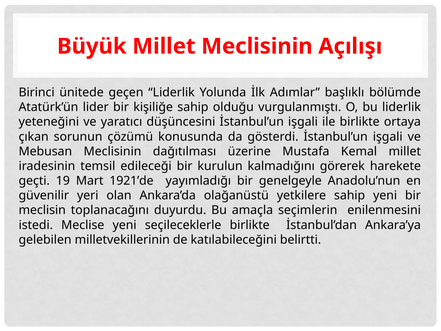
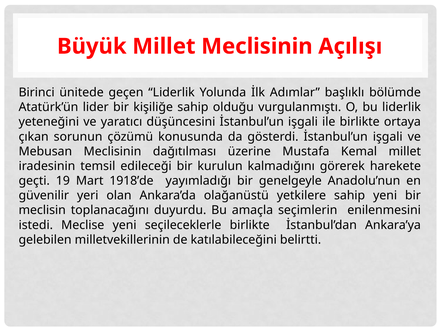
1921’de: 1921’de -> 1918’de (131, 181)
